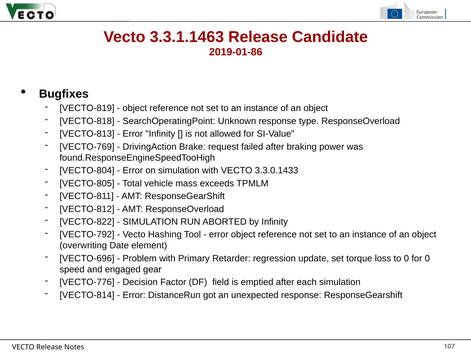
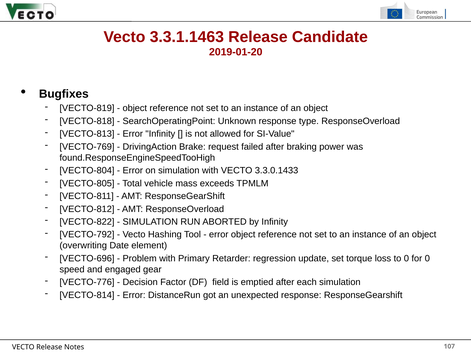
2019-01-86: 2019-01-86 -> 2019-01-20 (236, 52)
